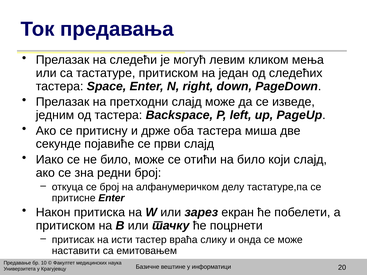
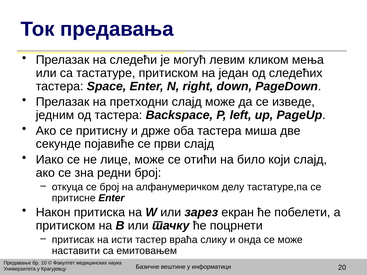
не било: било -> лице (116, 160)
